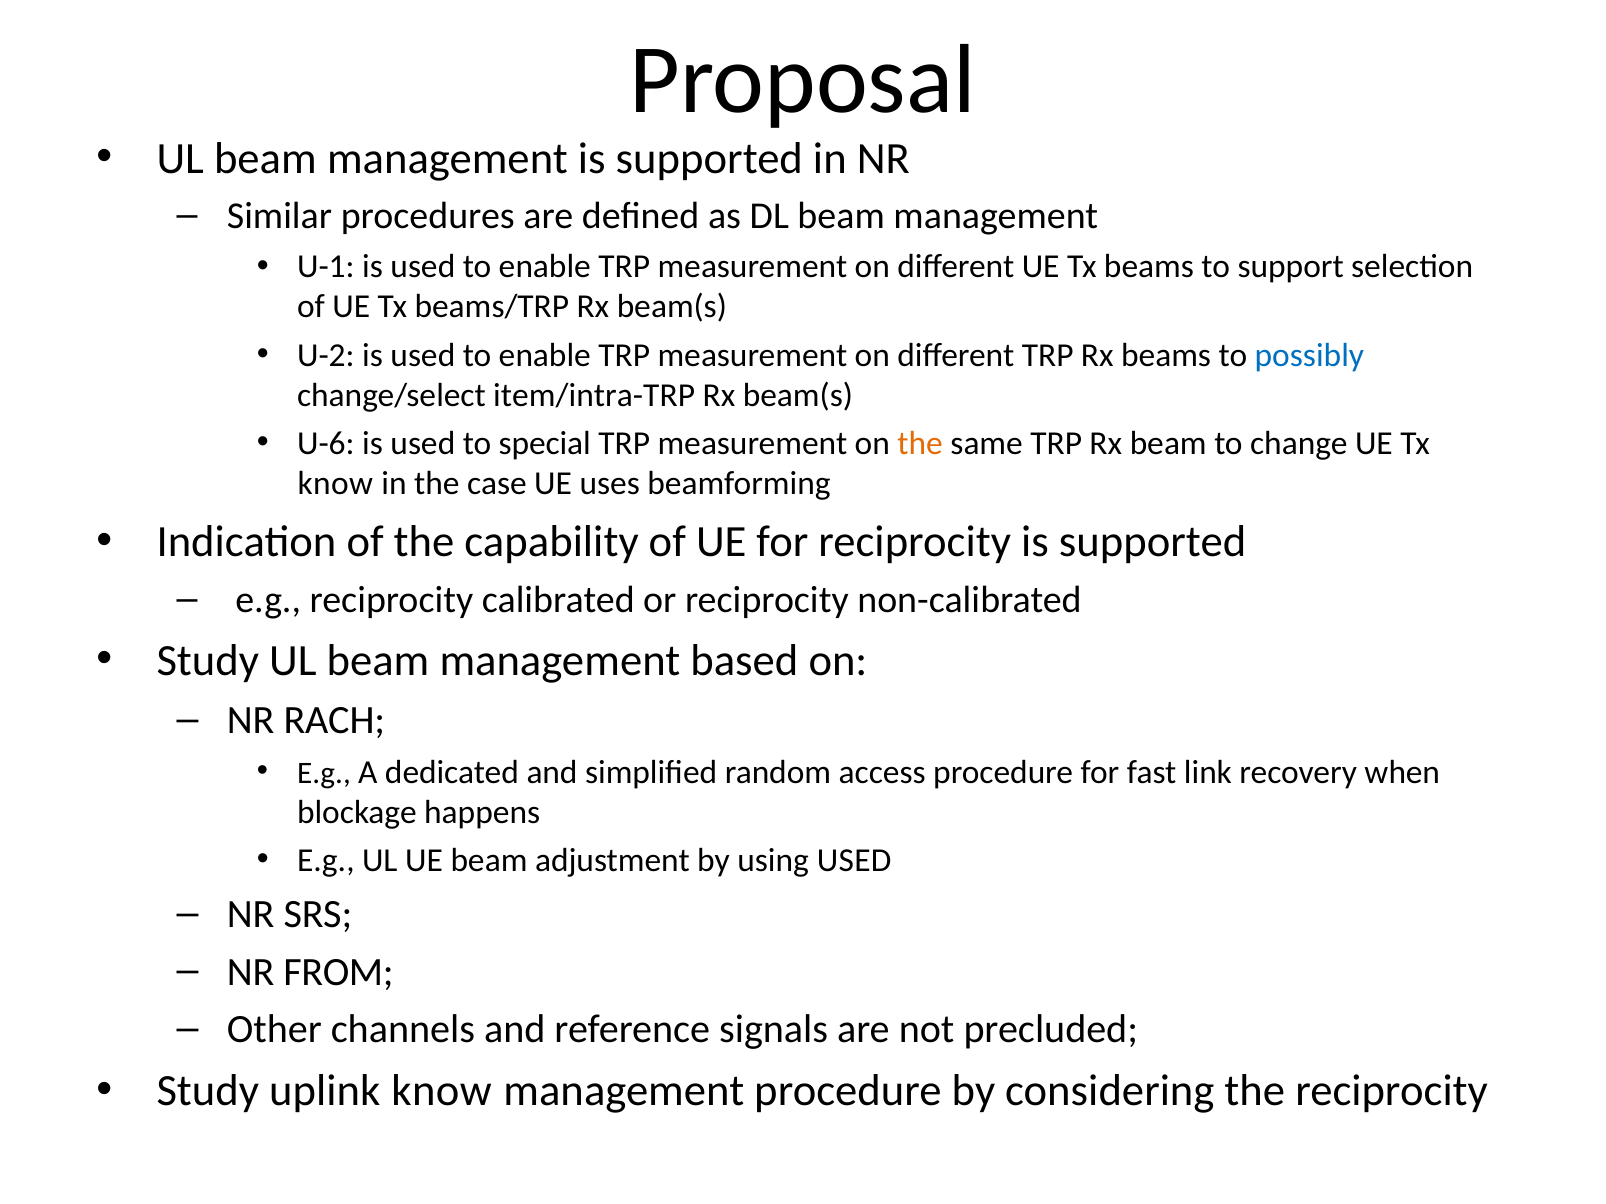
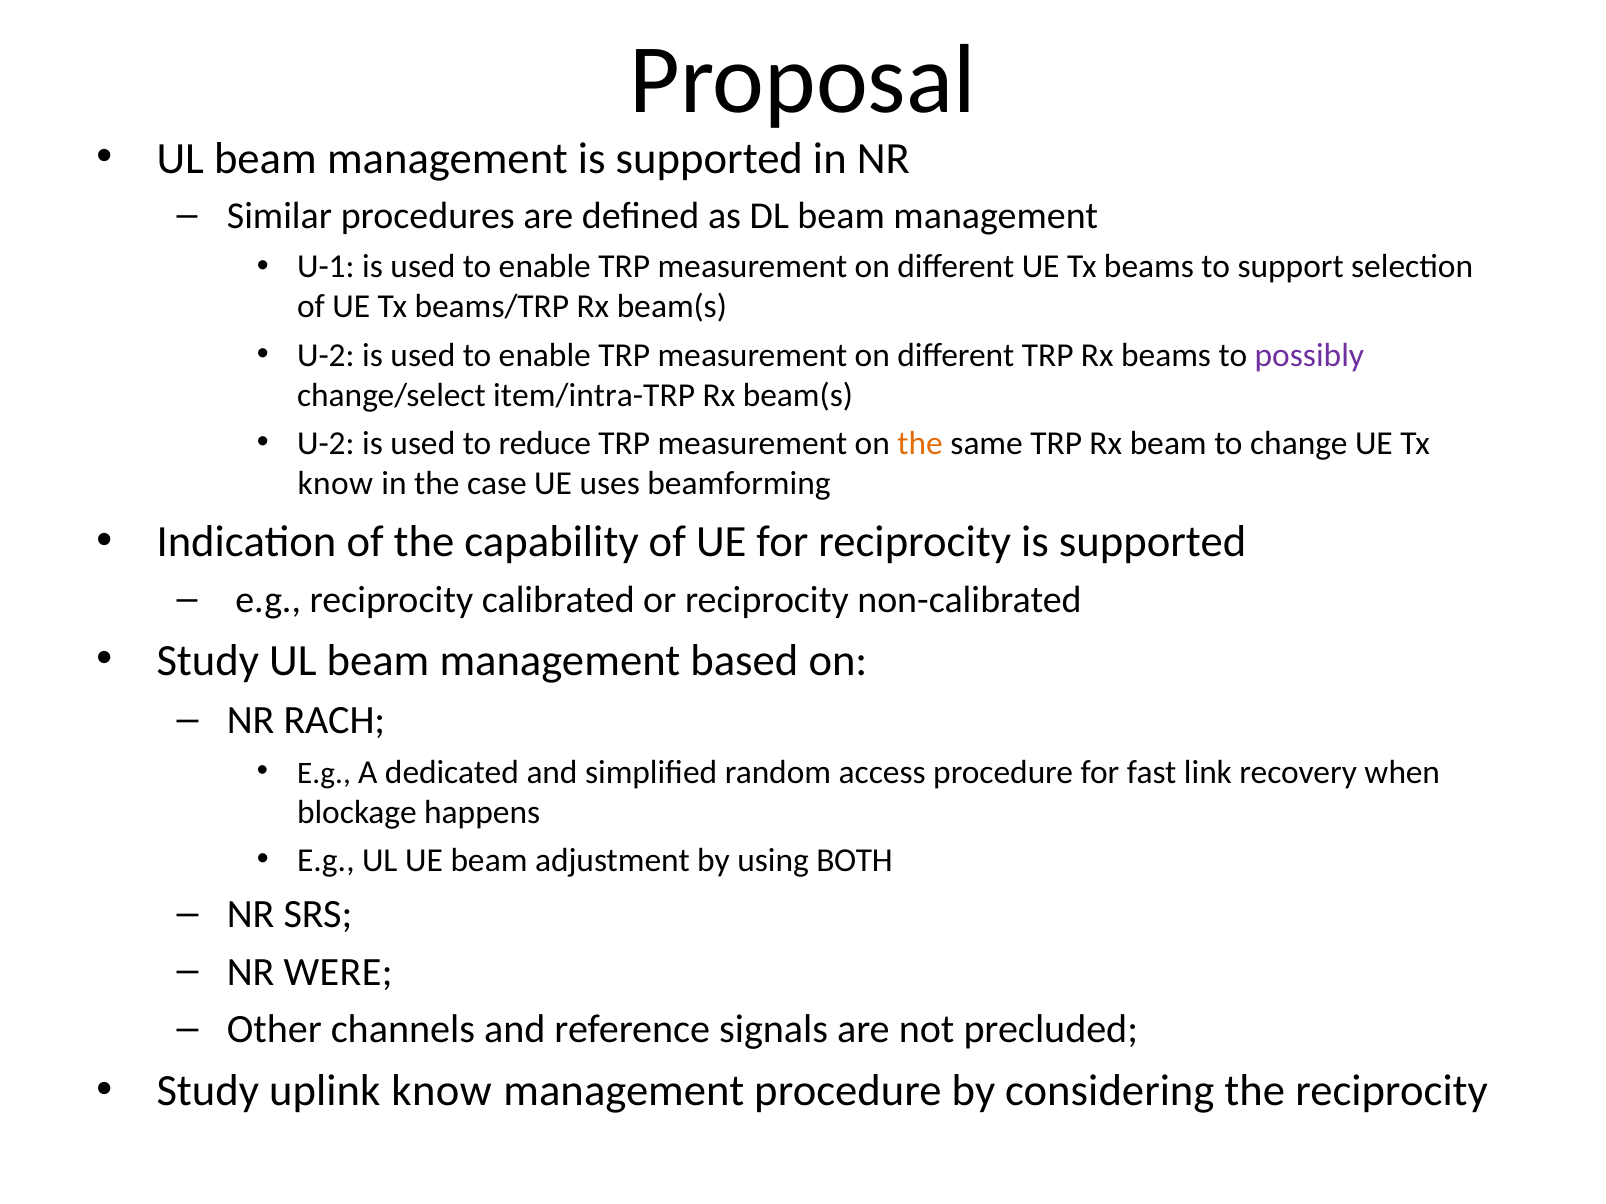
possibly colour: blue -> purple (1309, 355)
U-6: U-6 -> U-2 (326, 444)
special: special -> reduce (545, 444)
using USED: USED -> BOTH (855, 861)
FROM: FROM -> WERE (338, 972)
